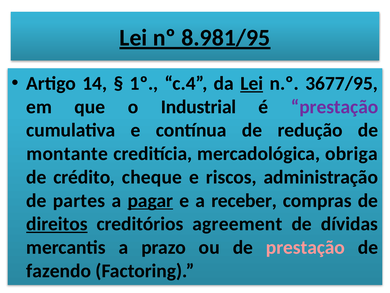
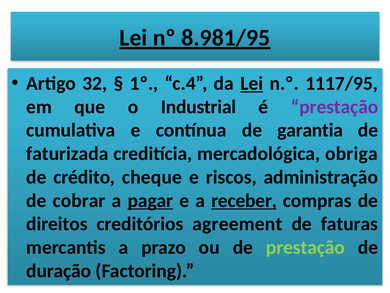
14: 14 -> 32 (95, 83)
3677/95: 3677/95 -> 1117/95 (342, 83)
redução: redução -> garantia (310, 130)
montante: montante -> faturizada (67, 153)
partes: partes -> cobrar (79, 200)
receber underline: none -> present (244, 200)
direitos underline: present -> none (57, 224)
dívidas: dívidas -> faturas (349, 224)
prestação colour: pink -> light green (305, 247)
fazendo: fazendo -> duração (59, 270)
